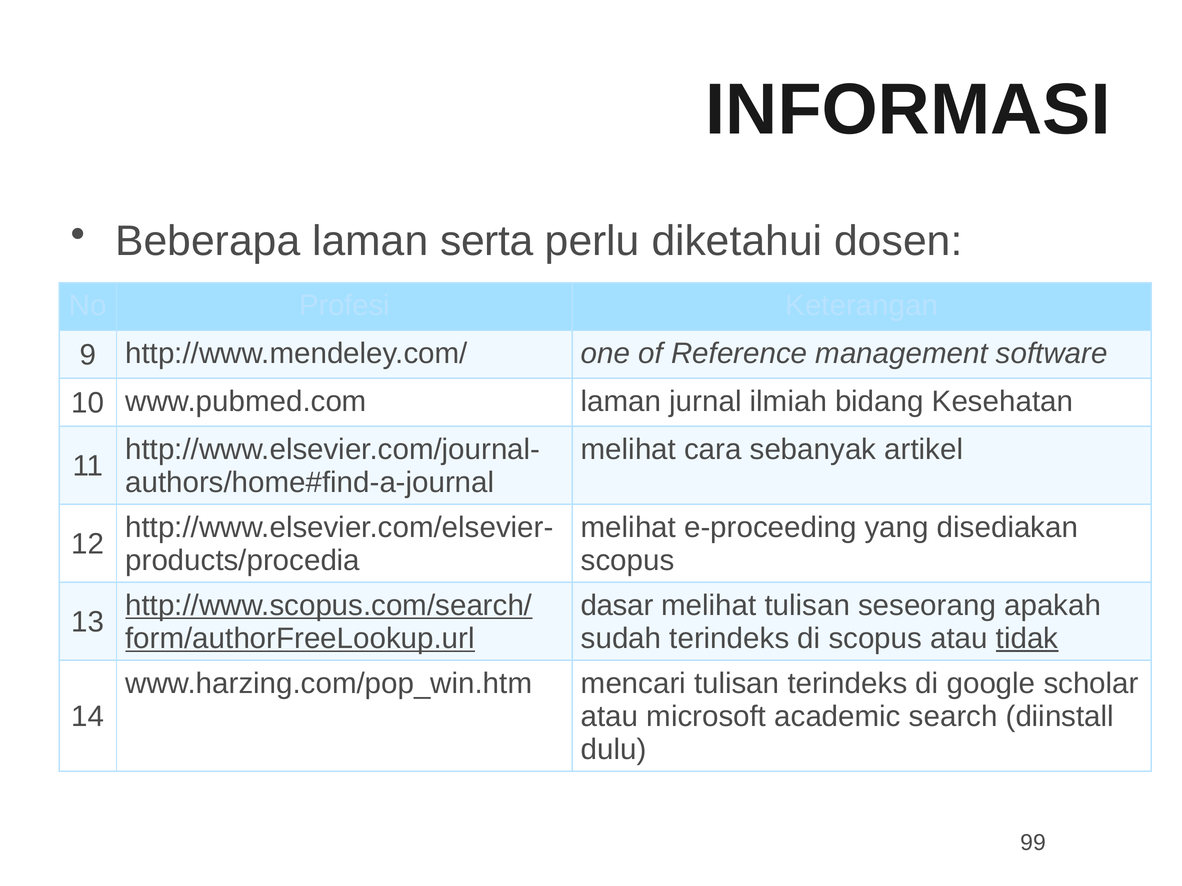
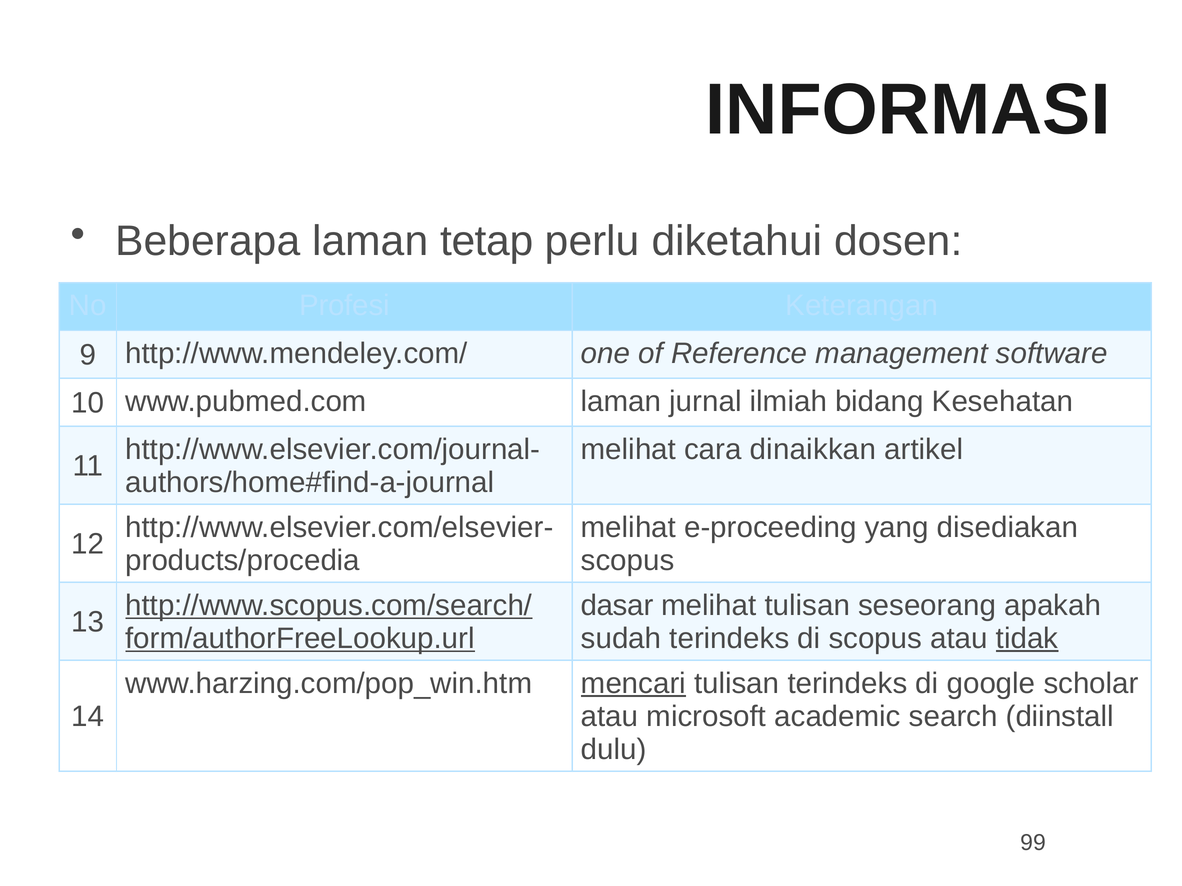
serta: serta -> tetap (487, 242)
sebanyak: sebanyak -> dinaikkan (813, 450)
mencari underline: none -> present (633, 684)
